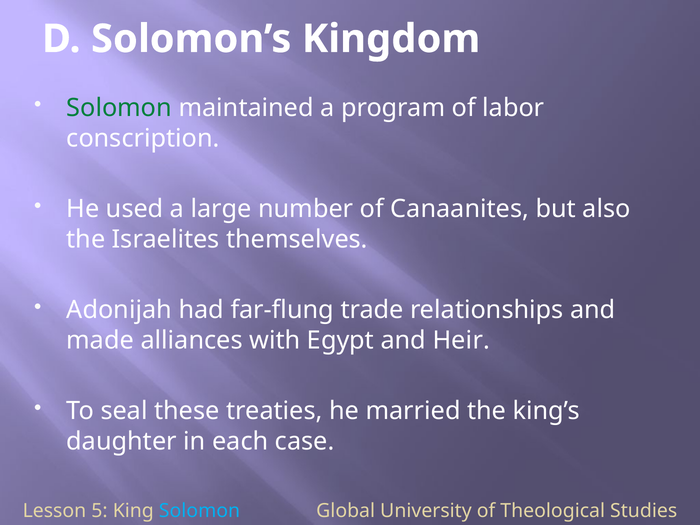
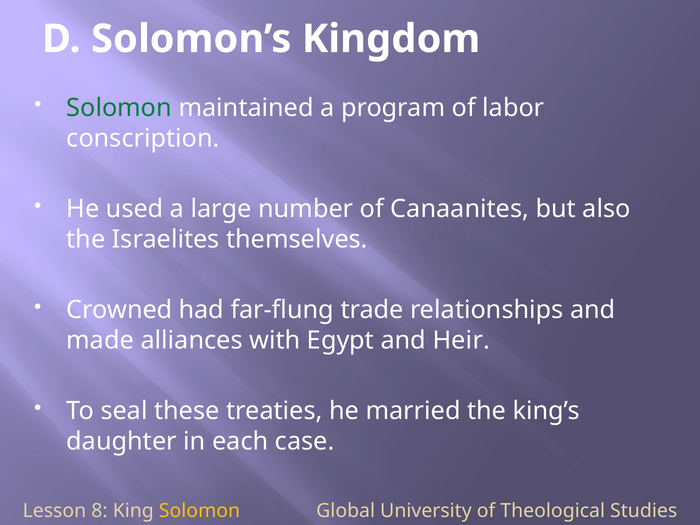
Adonijah: Adonijah -> Crowned (119, 310)
5: 5 -> 8 (99, 511)
Solomon colour: light blue -> yellow (200, 511)
